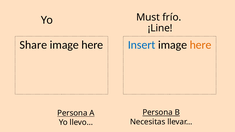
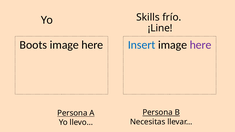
Must: Must -> Skills (148, 17)
Share: Share -> Boots (33, 45)
here colour: orange -> purple (201, 45)
